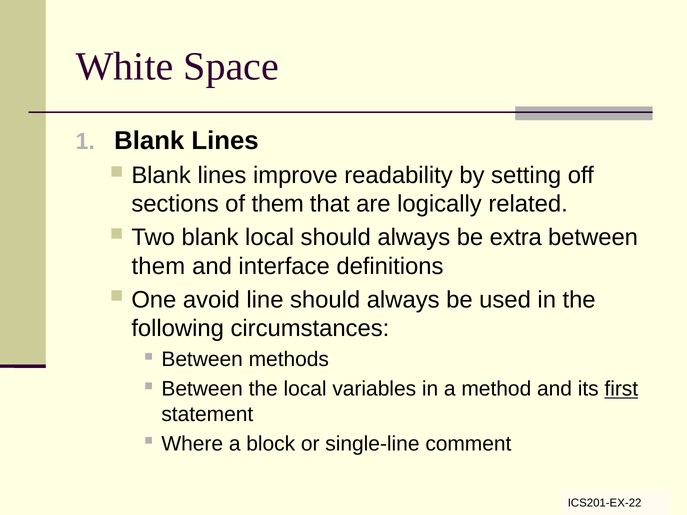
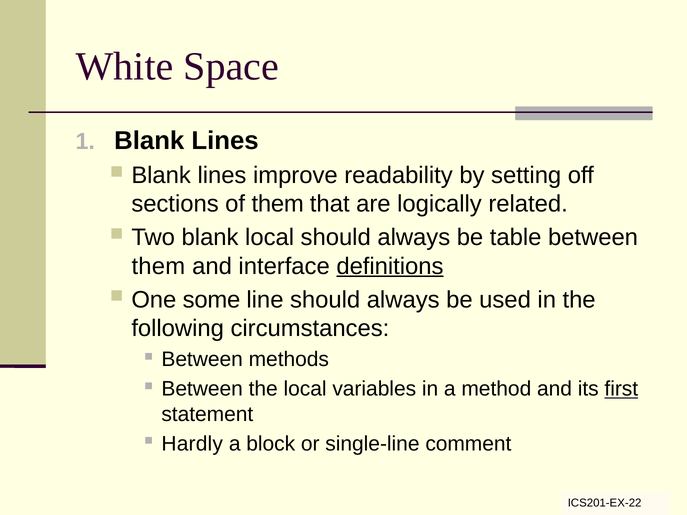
extra: extra -> table (516, 238)
definitions underline: none -> present (390, 266)
avoid: avoid -> some (211, 300)
Where: Where -> Hardly (192, 444)
